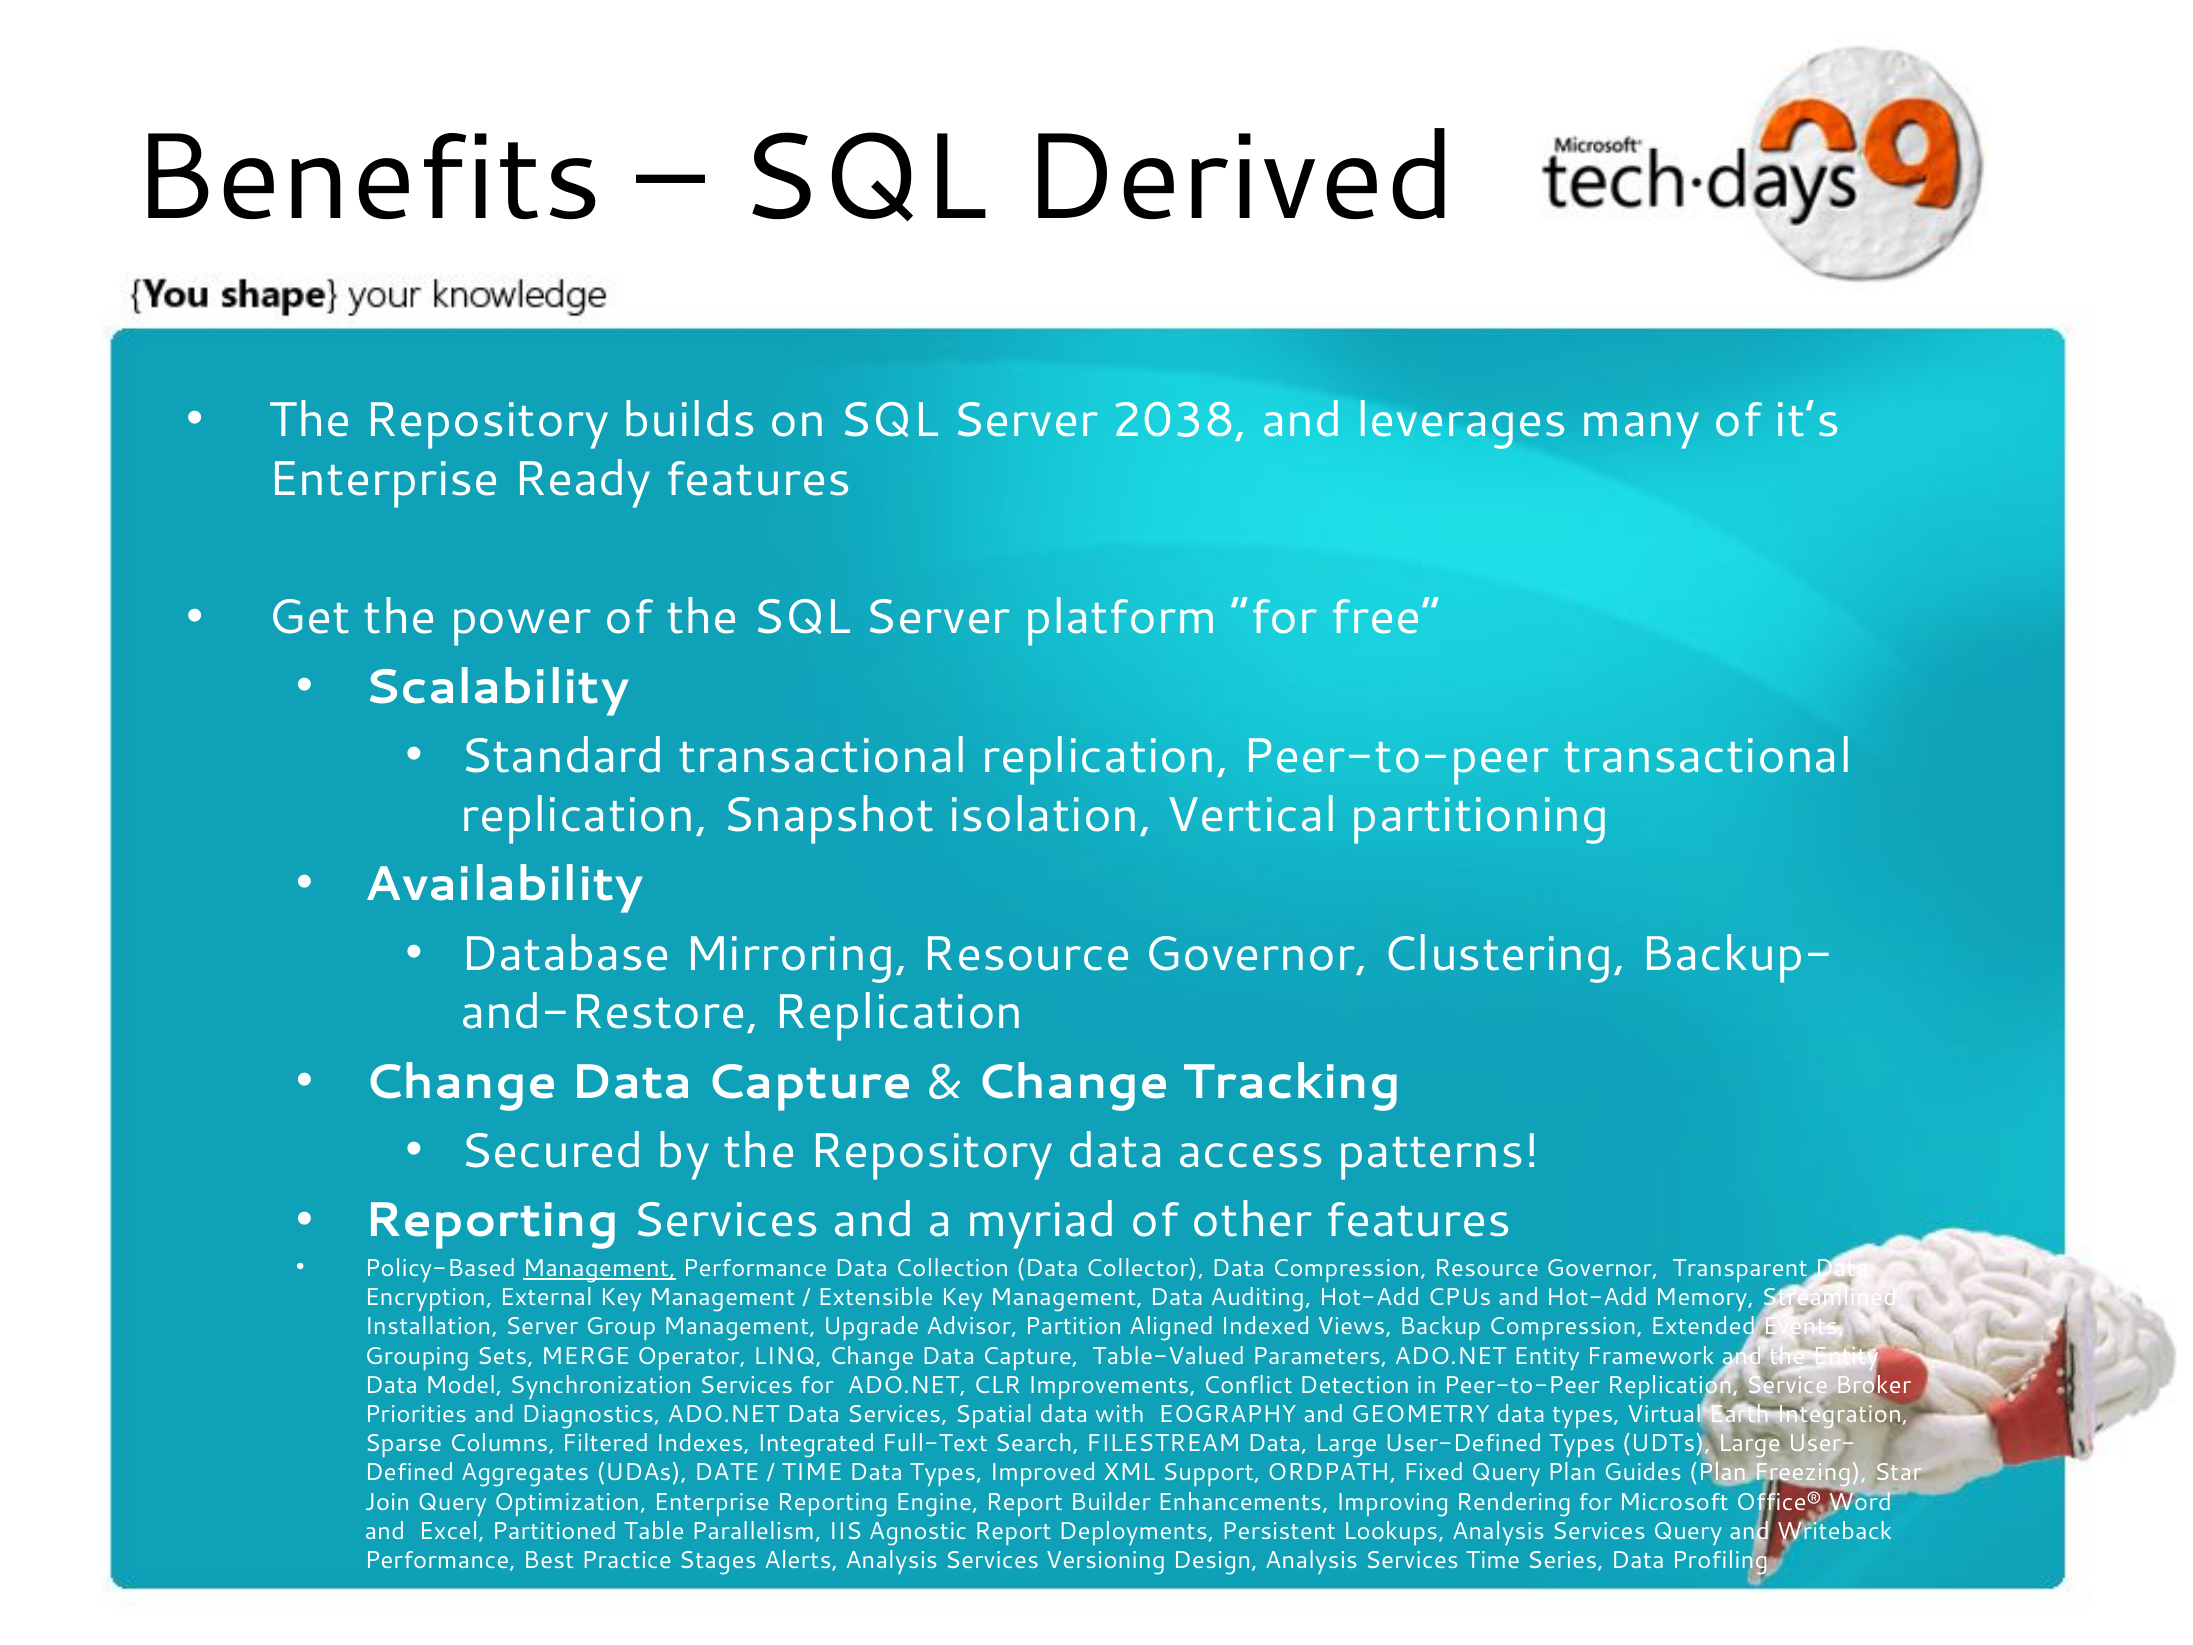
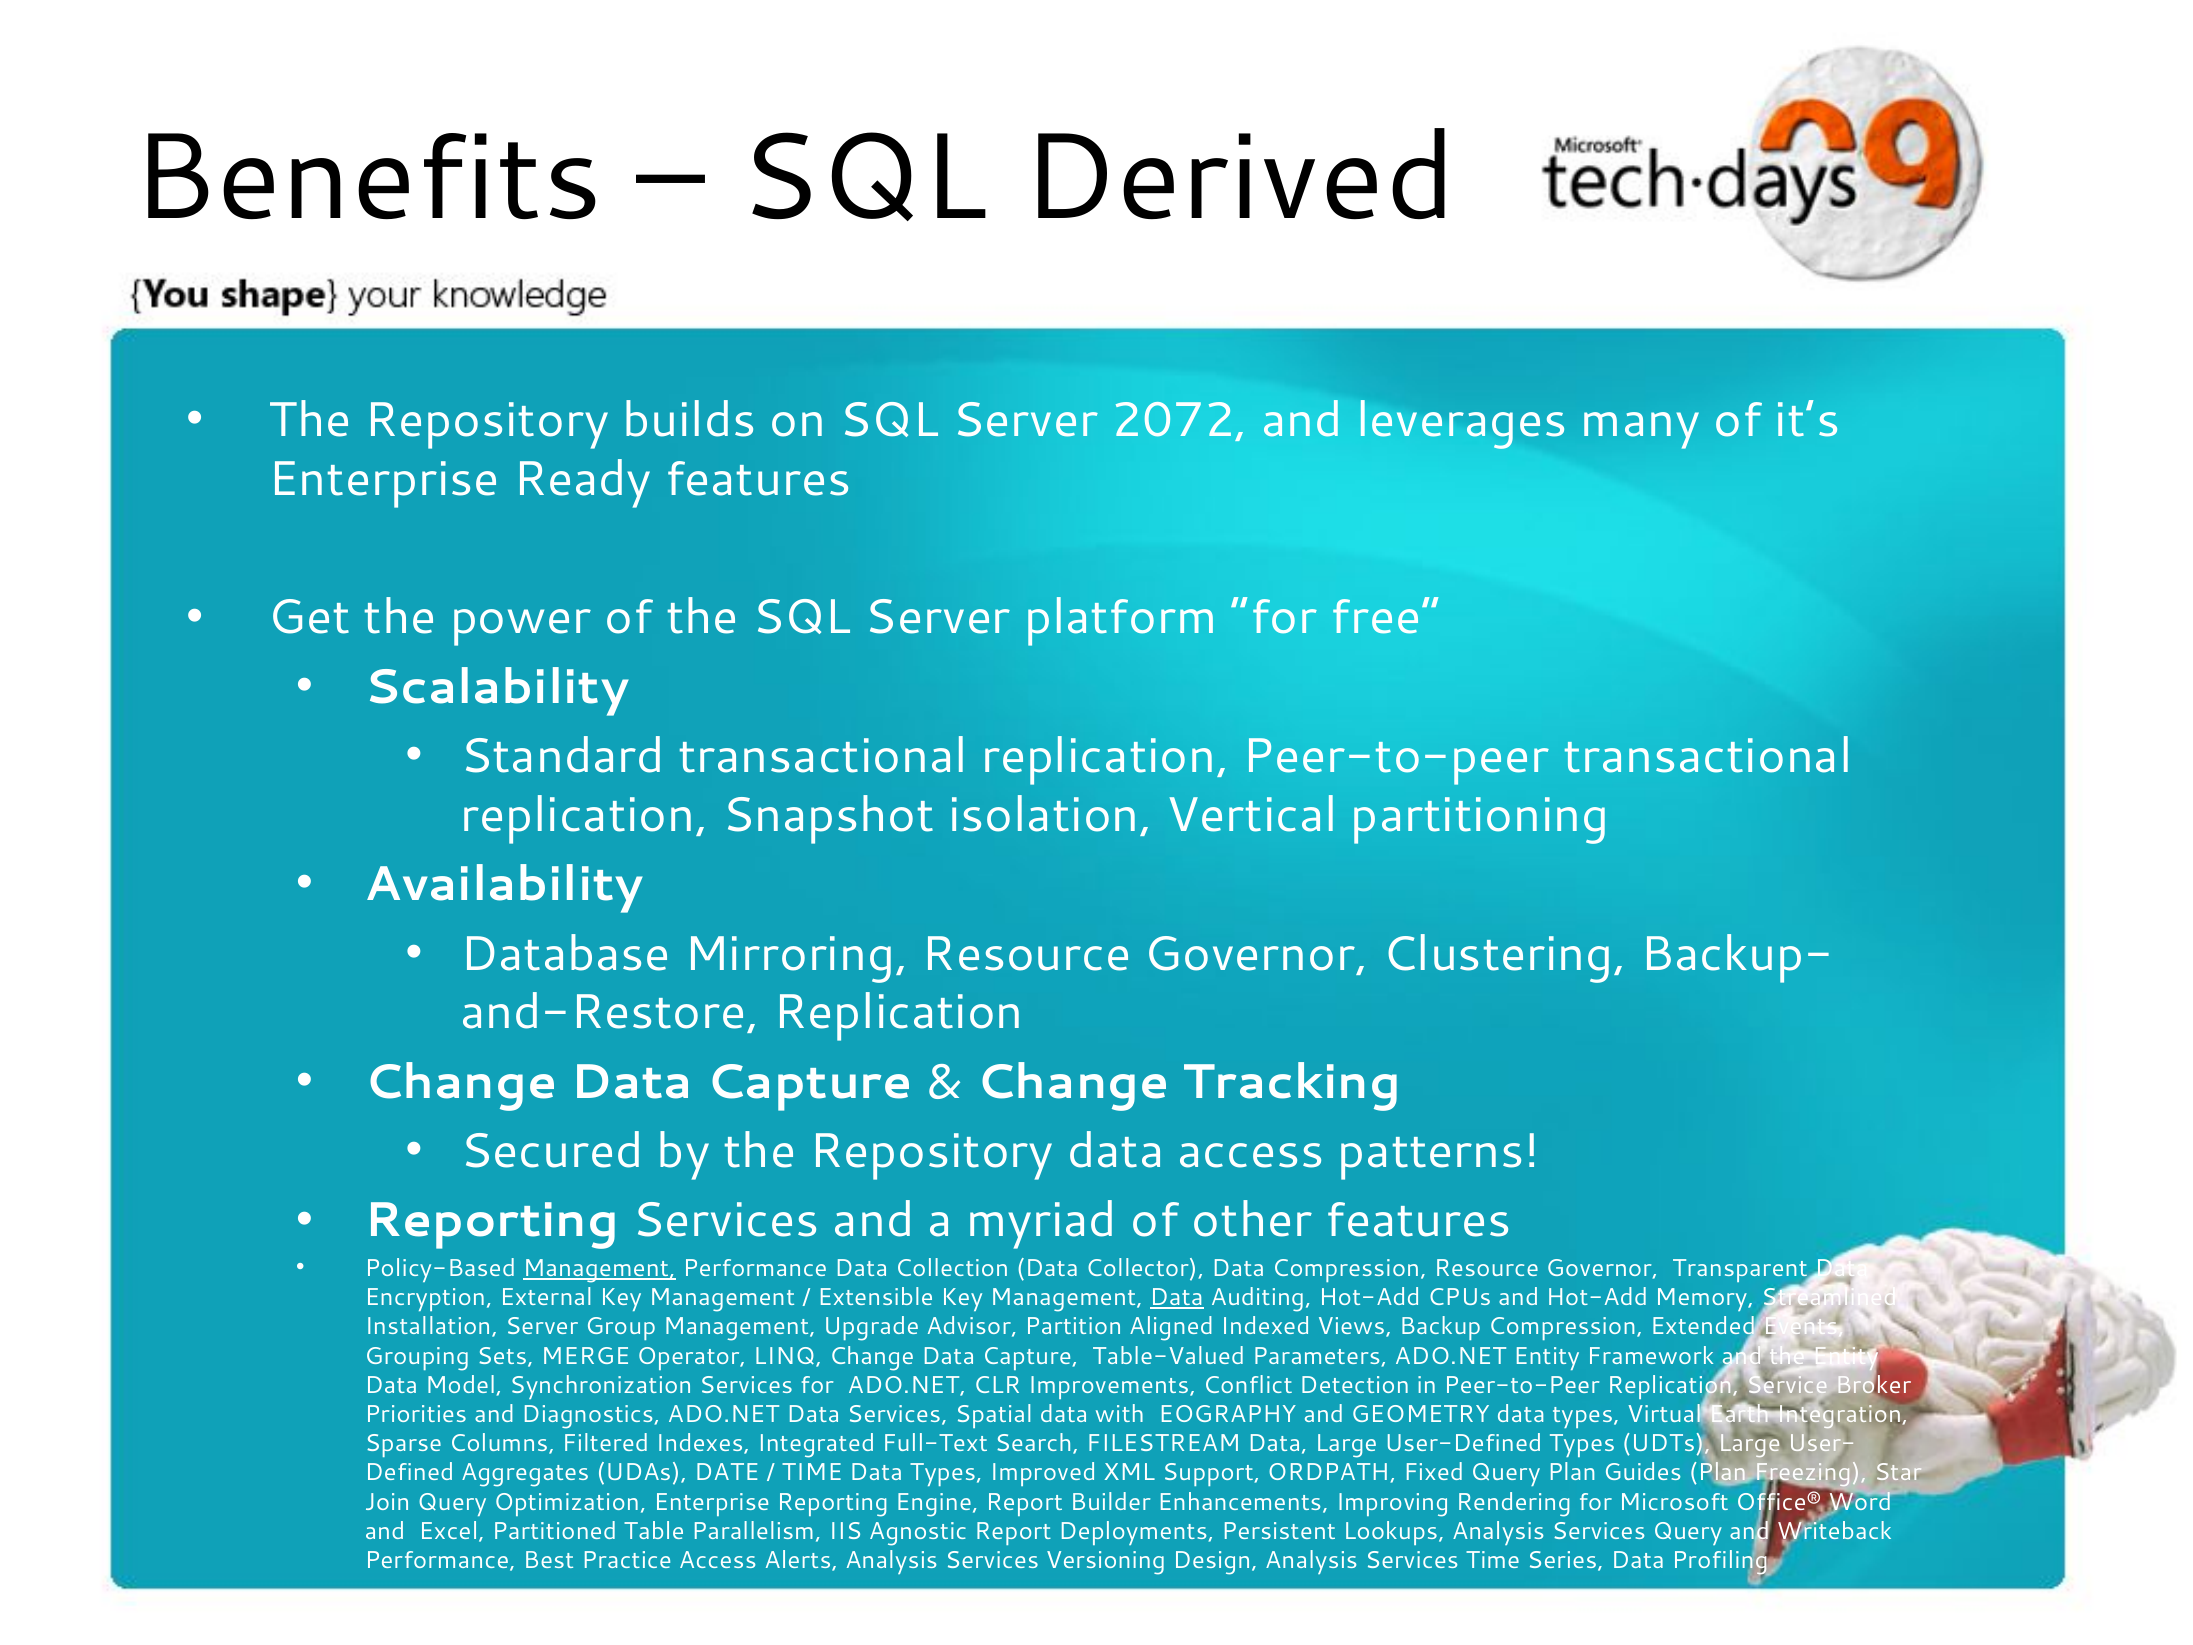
2038: 2038 -> 2072 (1180, 421)
Data underline: none -> present (1177, 1297)
Practice Stages: Stages -> Access (718, 1560)
